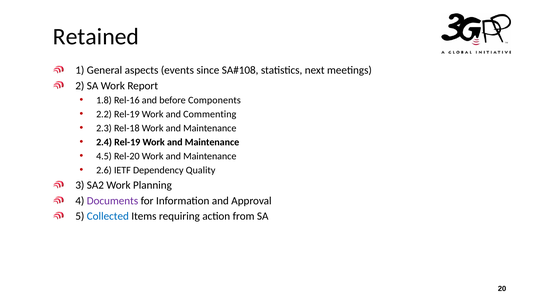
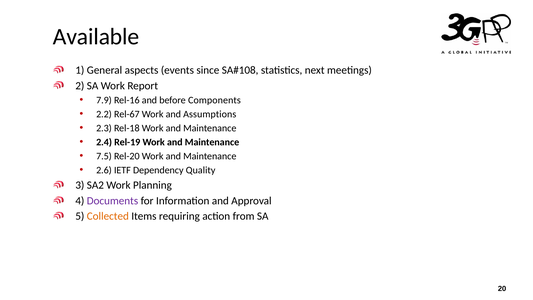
Retained: Retained -> Available (96, 37)
1.8: 1.8 -> 7.9 (104, 100)
2.2 Rel-19: Rel-19 -> Rel-67 (127, 114)
Commenting: Commenting -> Assumptions (210, 114)
4.5: 4.5 -> 7.5 (104, 156)
Collected colour: blue -> orange (108, 216)
